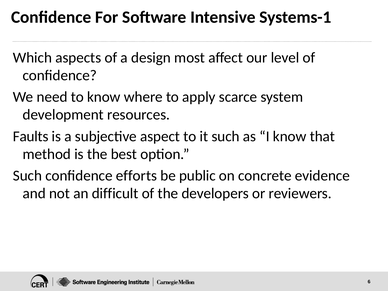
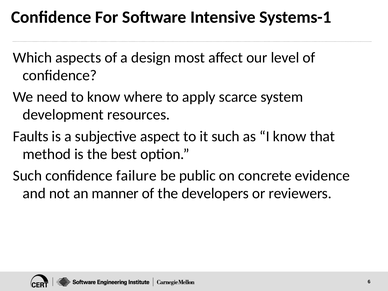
efforts: efforts -> failure (136, 176)
difficult: difficult -> manner (115, 193)
